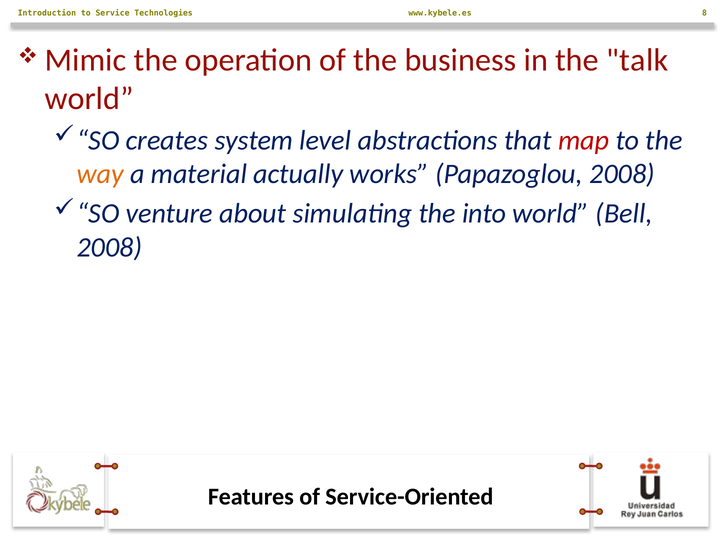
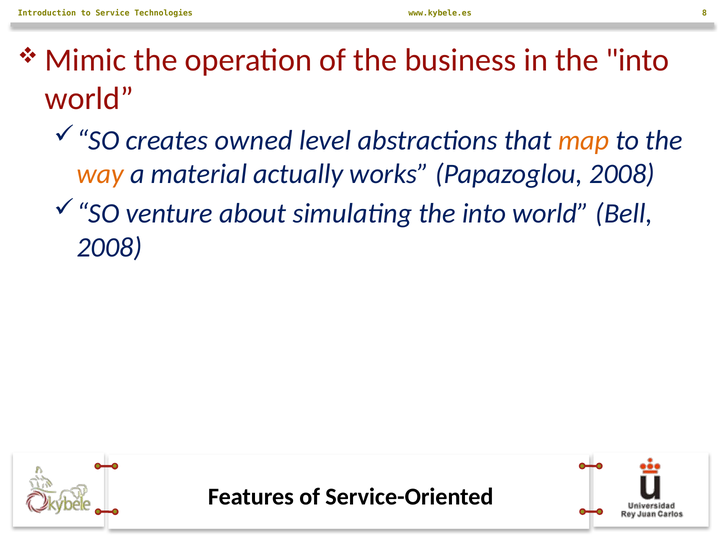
in the talk: talk -> into (638, 60)
system: system -> owned (254, 140)
map colour: red -> orange (584, 140)
